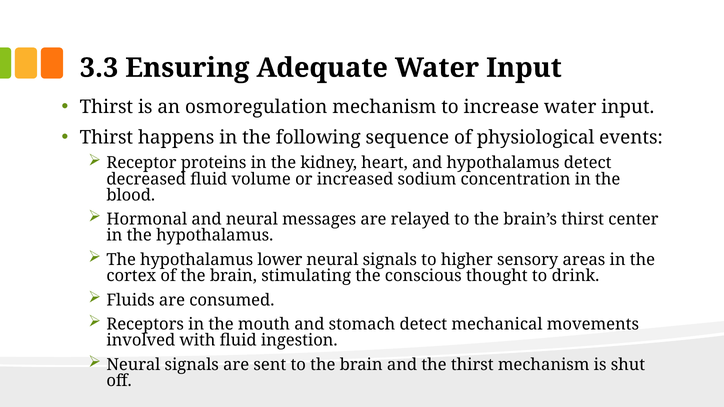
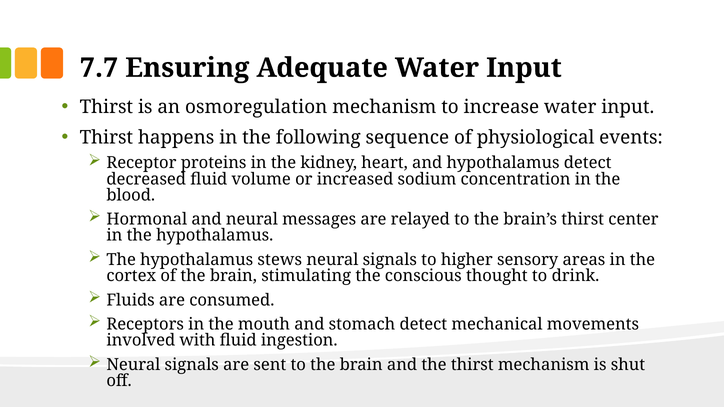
3.3: 3.3 -> 7.7 (99, 68)
lower: lower -> stews (280, 260)
